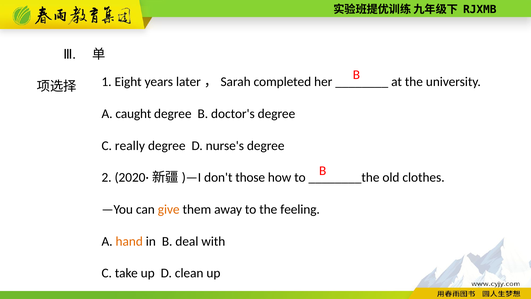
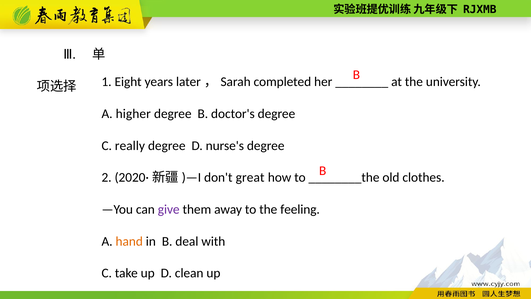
caught: caught -> higher (133, 114)
those: those -> great (250, 177)
give colour: orange -> purple (169, 209)
